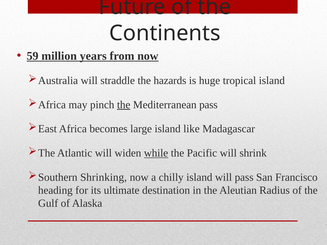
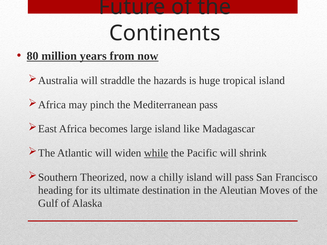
59: 59 -> 80 (33, 56)
the underline: present -> none (124, 105)
Shrinking: Shrinking -> Theorized (104, 177)
Radius: Radius -> Moves (275, 190)
